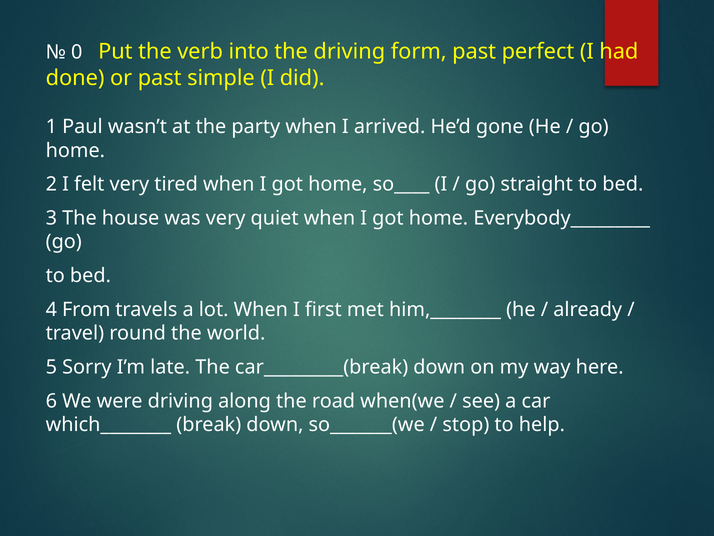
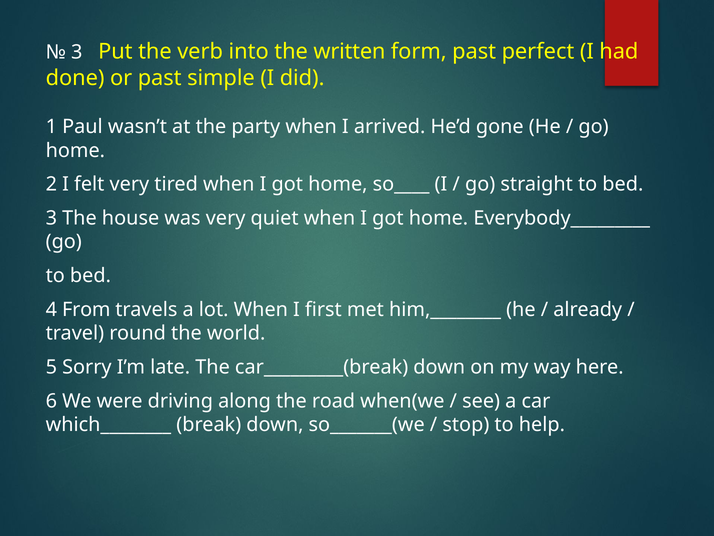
0: 0 -> 3 (77, 52)
the driving: driving -> written (349, 52)
